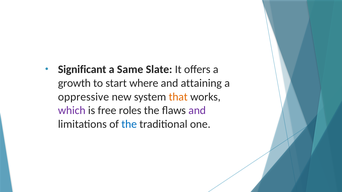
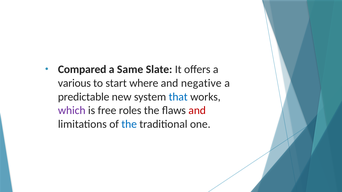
Significant: Significant -> Compared (82, 70)
growth: growth -> various (74, 83)
attaining: attaining -> negative (201, 83)
oppressive: oppressive -> predictable (84, 97)
that colour: orange -> blue (178, 97)
and colour: purple -> red (197, 111)
